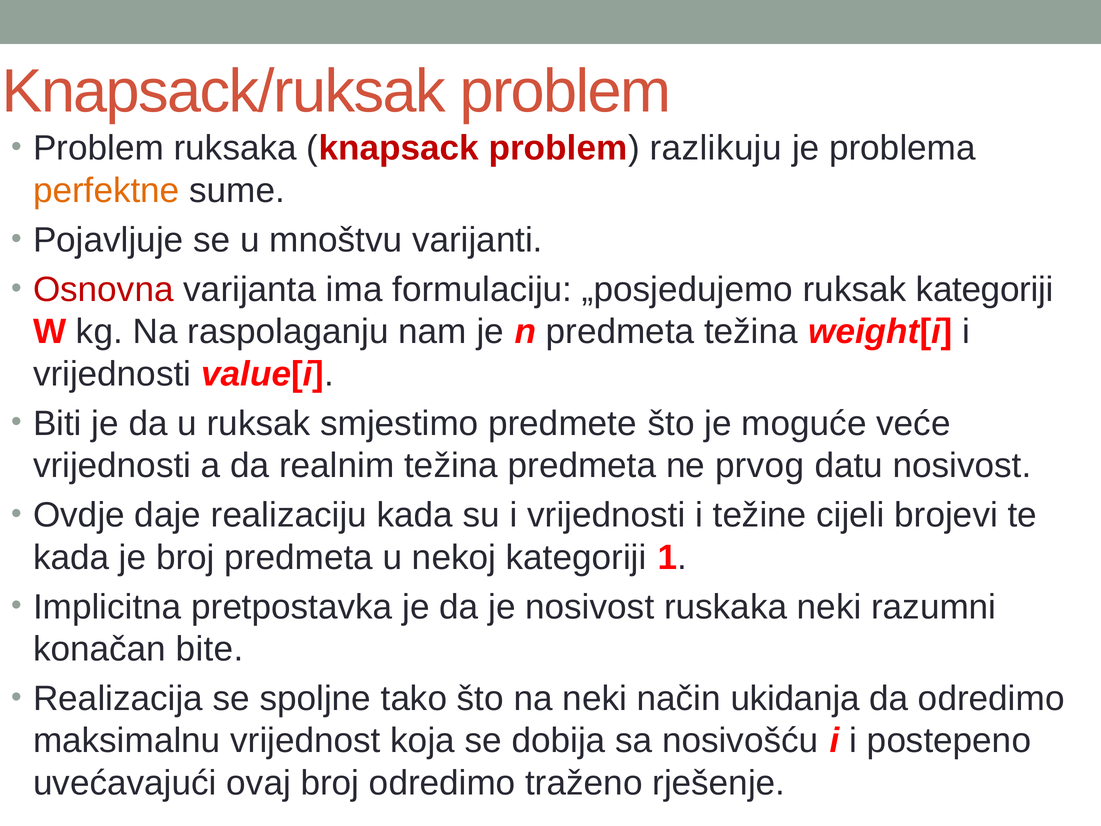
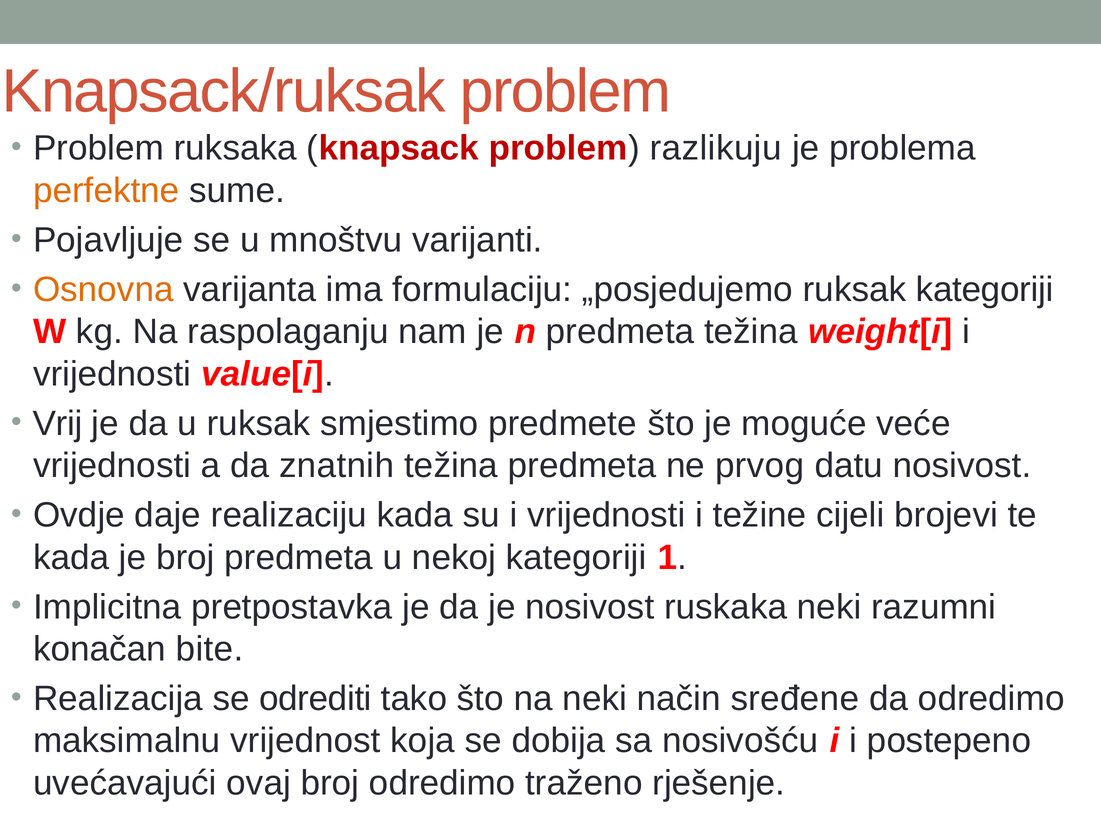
Osnovna colour: red -> orange (103, 290)
Biti: Biti -> Vrij (58, 423)
realnim: realnim -> znatnih (337, 466)
spoljne: spoljne -> odrediti (315, 698)
ukidanja: ukidanja -> sređene (795, 698)
